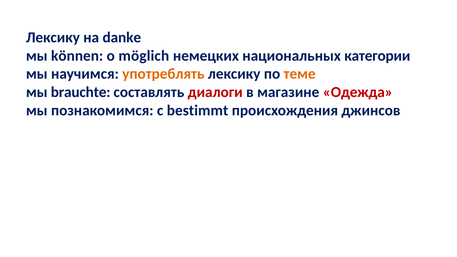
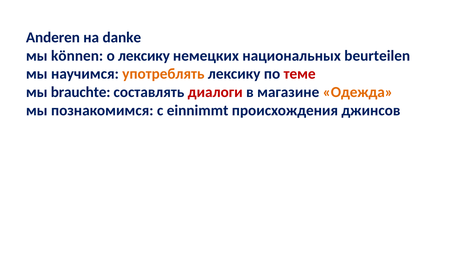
Лексику: Лексику -> Anderen (53, 37)
о möglich: möglich -> лексику (144, 56)
категории: категории -> beurteilen (377, 56)
теме colour: orange -> red (300, 74)
Одежда colour: red -> orange (358, 92)
bestimmt: bestimmt -> einnimmt (198, 111)
